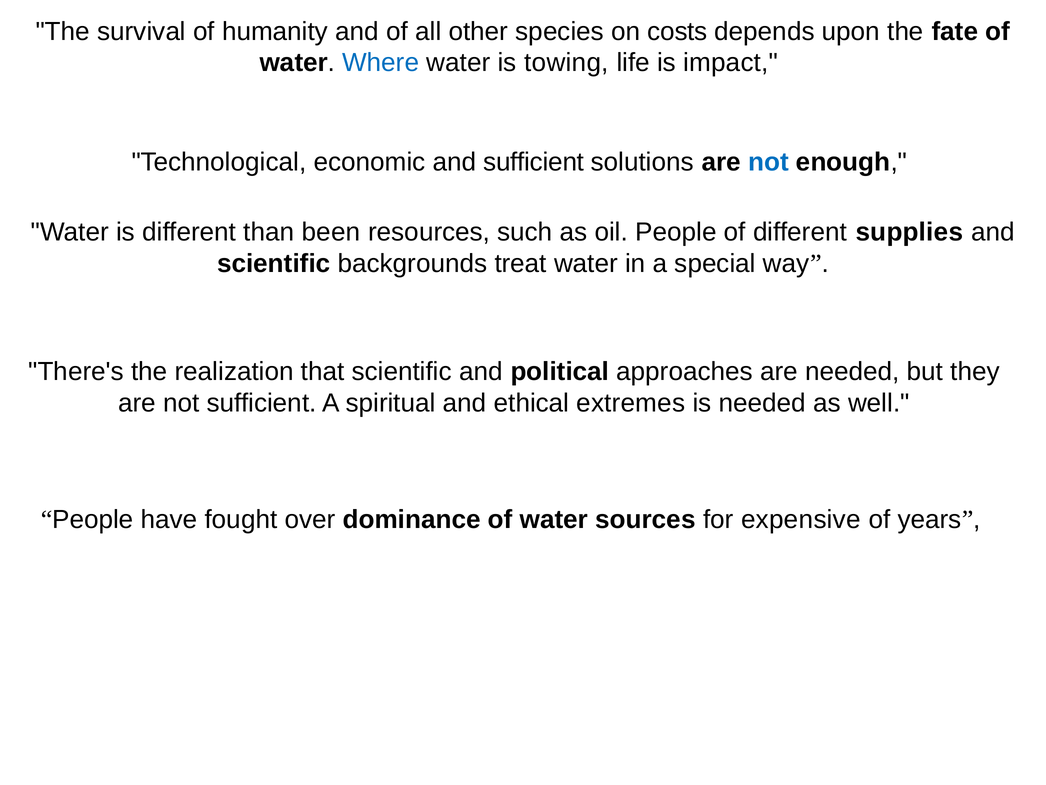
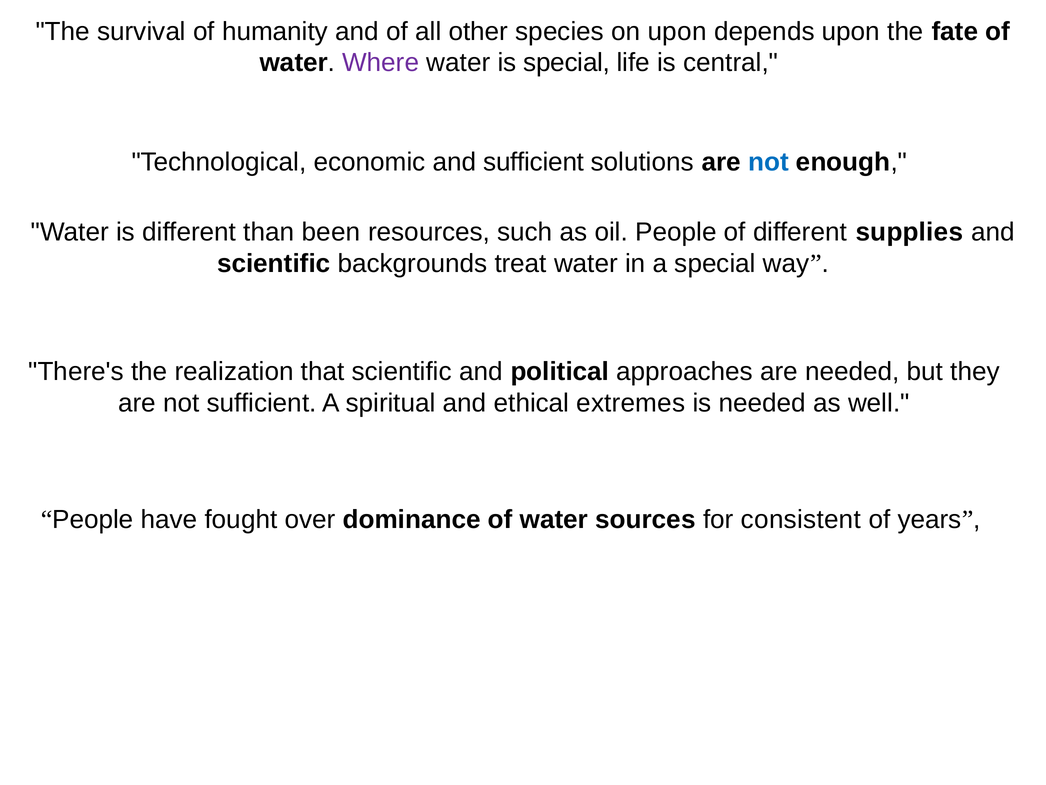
on costs: costs -> upon (677, 31)
Where colour: blue -> purple (381, 63)
is towing: towing -> special (567, 63)
impact: impact -> central (731, 63)
expensive: expensive -> consistent (801, 519)
